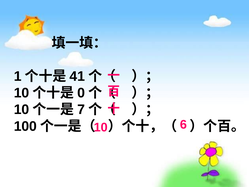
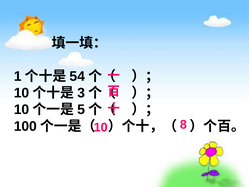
41: 41 -> 54 (77, 76)
0: 0 -> 3 (81, 93)
7: 7 -> 5 (81, 109)
6: 6 -> 8 (183, 124)
